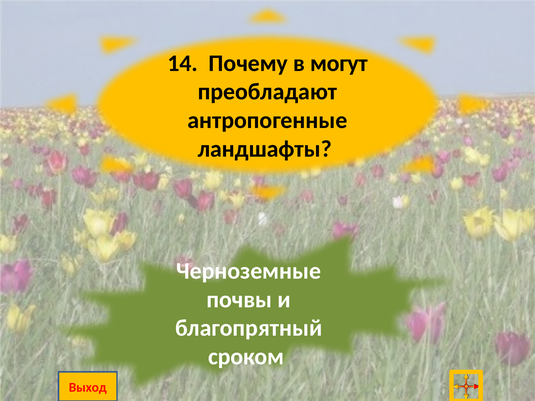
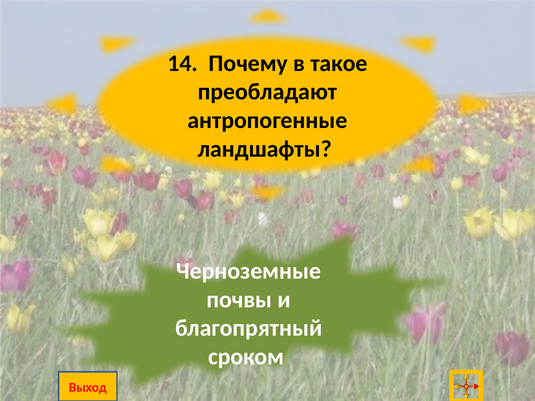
могут: могут -> такое (339, 63)
